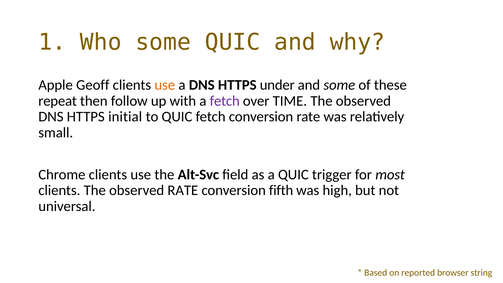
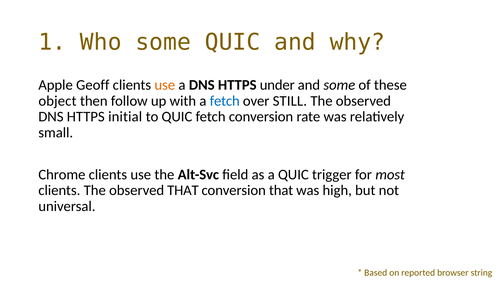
repeat: repeat -> object (57, 101)
fetch colour: purple -> blue (225, 101)
TIME: TIME -> STILL (290, 101)
observed RATE: RATE -> THAT (183, 190)
conversion fifth: fifth -> that (281, 190)
